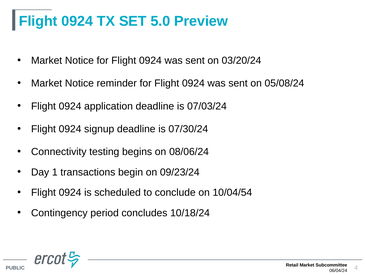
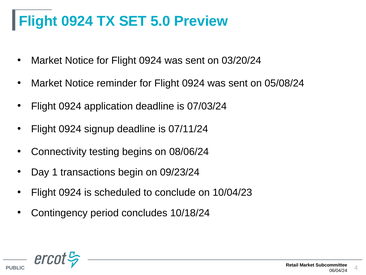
07/30/24: 07/30/24 -> 07/11/24 (188, 129)
10/04/54: 10/04/54 -> 10/04/23 (232, 192)
